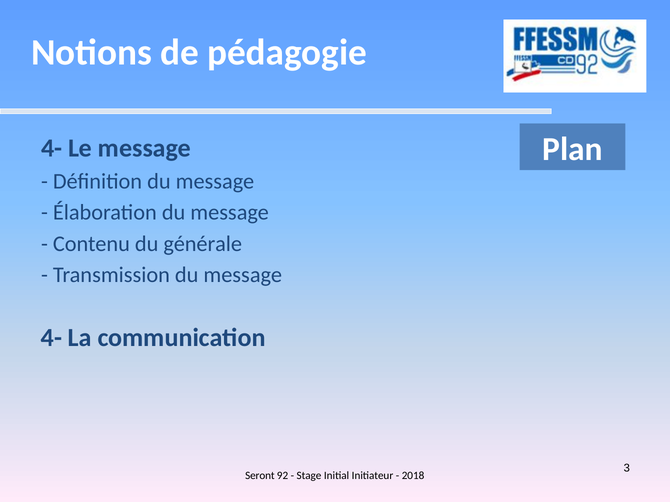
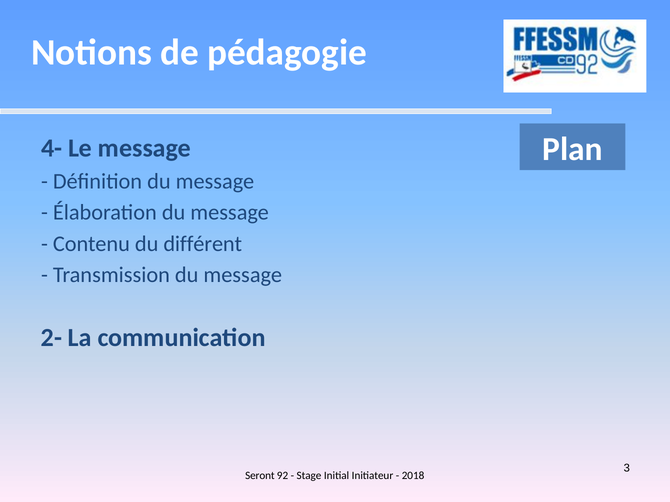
générale: générale -> différent (203, 244)
4-: 4- -> 2- (51, 338)
